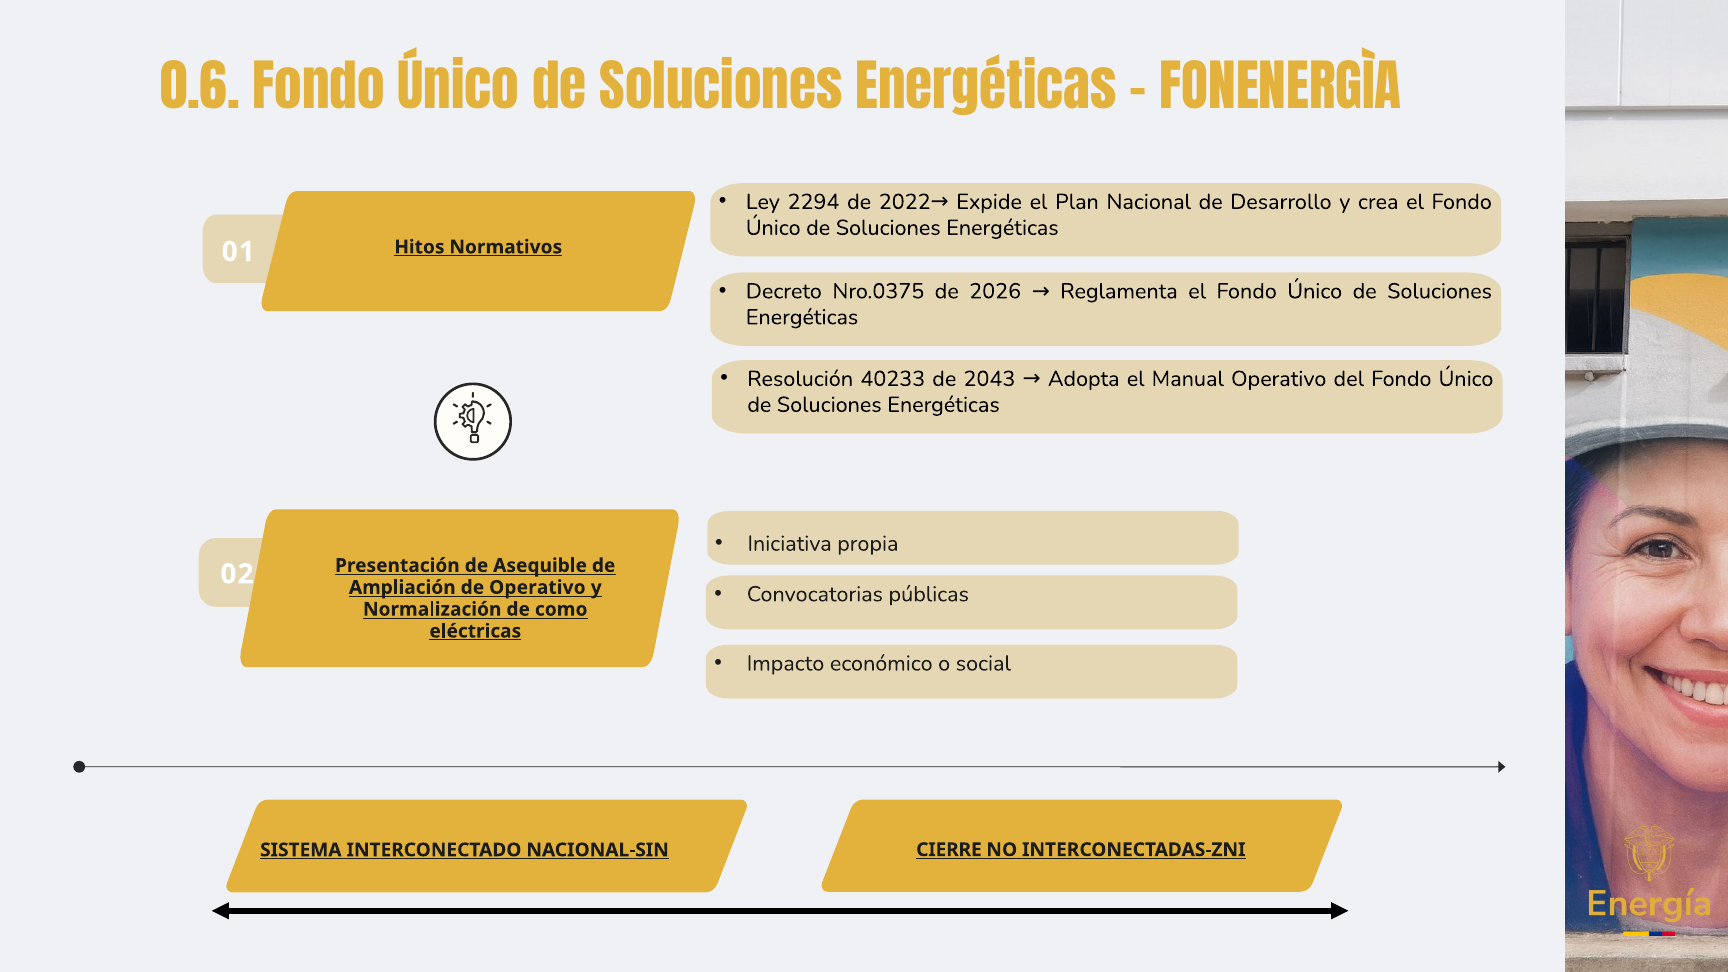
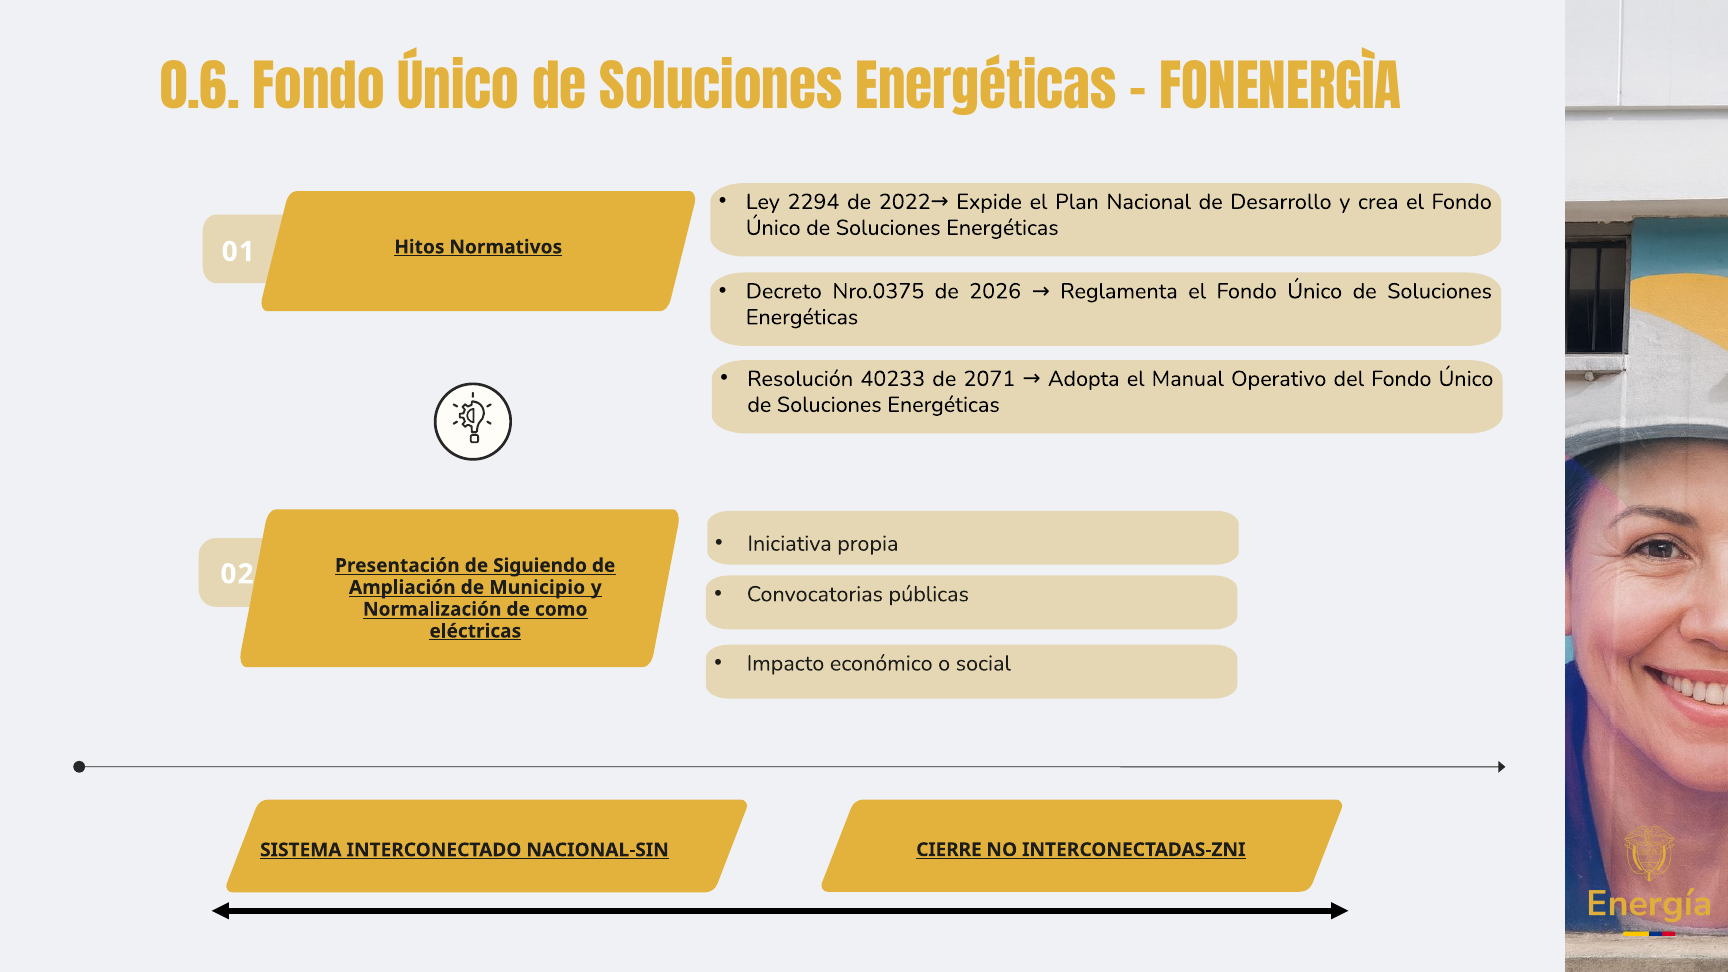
2043: 2043 -> 2071 (989, 379)
Asequible: Asequible -> Siguiendo (540, 566)
de Operativo: Operativo -> Municipio (537, 587)
